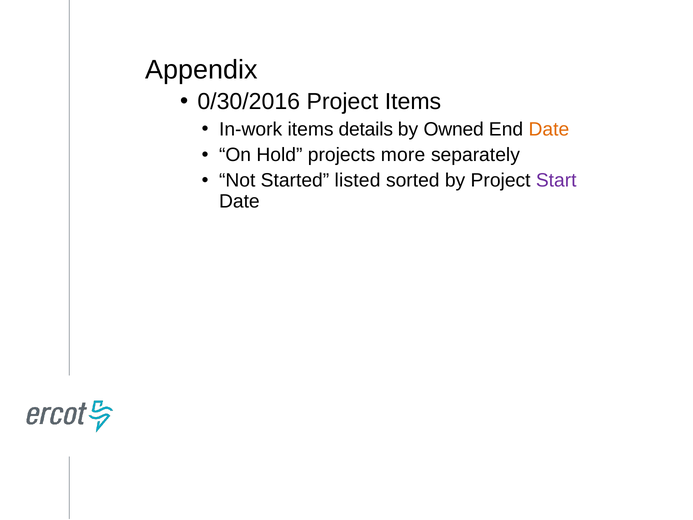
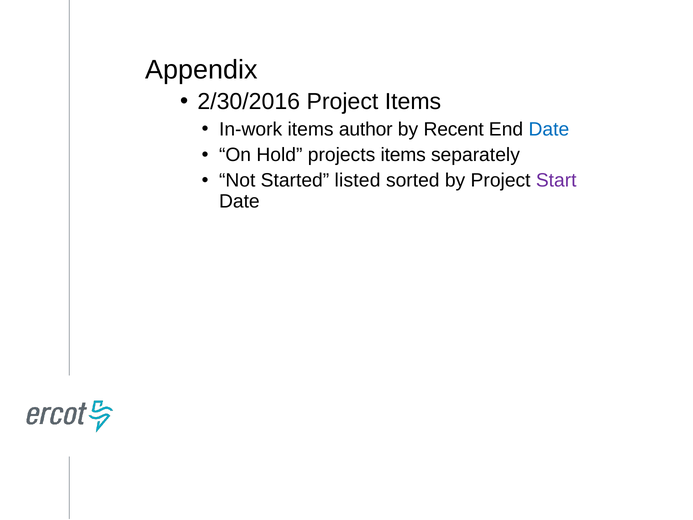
0/30/2016: 0/30/2016 -> 2/30/2016 (249, 102)
details: details -> author (366, 129)
Owned: Owned -> Recent (454, 129)
Date colour: orange -> blue (549, 129)
projects more: more -> items (403, 155)
